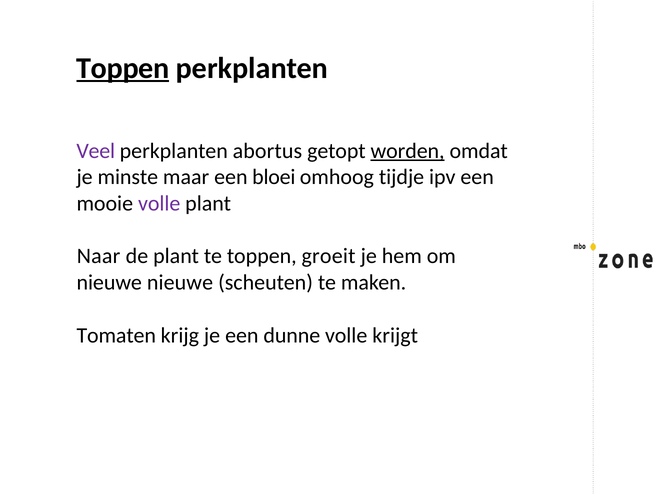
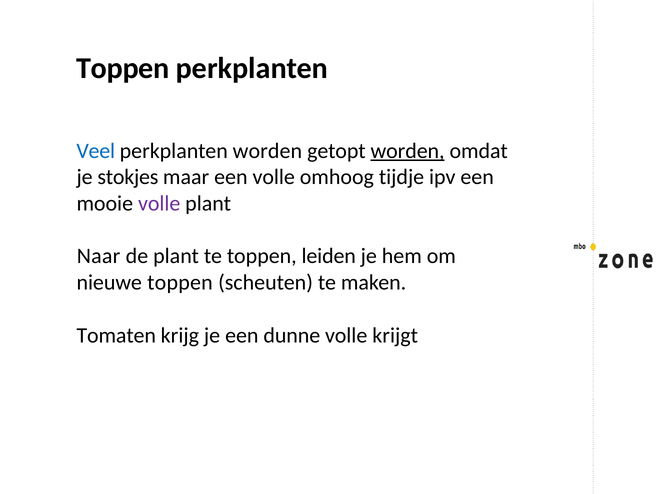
Toppen underline: present -> none (123, 68)
Veel colour: purple -> blue (96, 151)
perkplanten abortus: abortus -> worden (267, 151)
minste: minste -> stokjes (128, 177)
een bloei: bloei -> volle (274, 177)
groeit: groeit -> leiden (329, 256)
nieuwe nieuwe: nieuwe -> toppen (180, 283)
